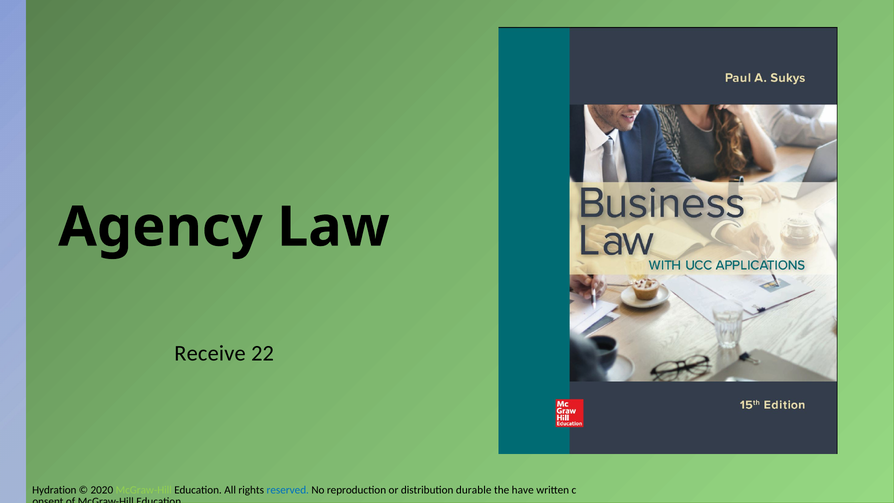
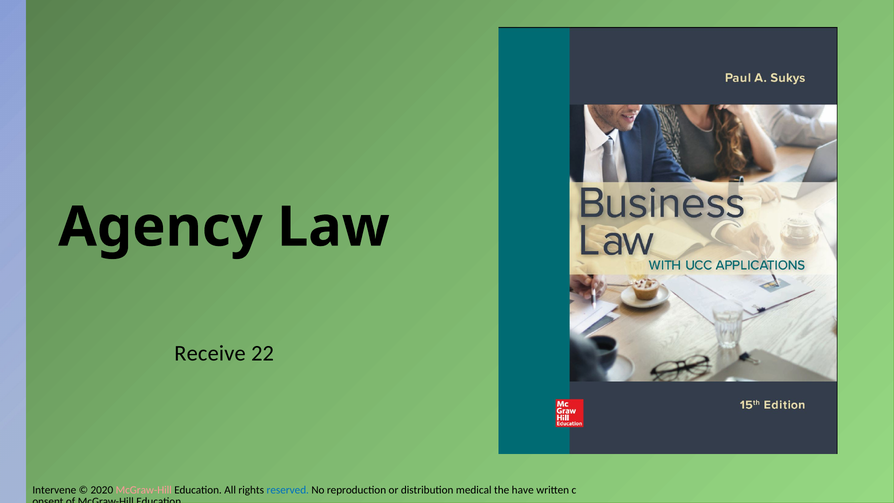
Hydration: Hydration -> Intervene (54, 490)
McGraw-Hill colour: light green -> pink (144, 490)
durable: durable -> medical (474, 490)
